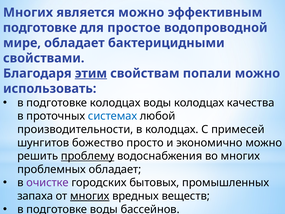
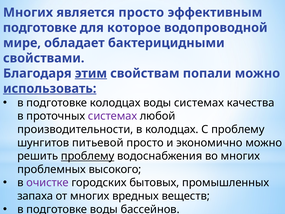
является можно: можно -> просто (141, 12)
простое: простое -> которое (134, 28)
использовать underline: none -> present (50, 89)
воды колодцах: колодцах -> системах (199, 103)
системах colour: blue -> purple (113, 116)
С примесей: примесей -> проблему (238, 129)
божество: божество -> питьевой (98, 143)
проблемных обладает: обладает -> высокого (115, 169)
многих underline: present -> none (90, 196)
